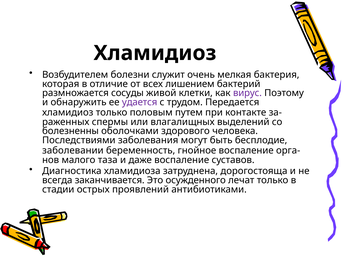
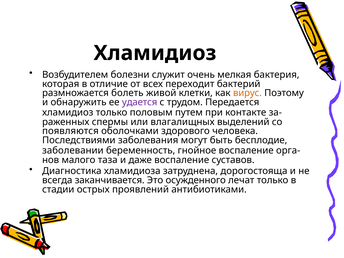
лишением: лишением -> переходит (190, 84)
сосуды: сосуды -> болеть (127, 93)
вирус colour: purple -> orange (247, 93)
болезненны: болезненны -> появляются (70, 131)
